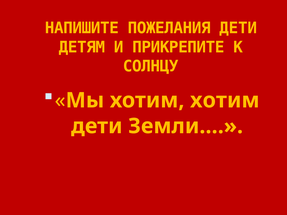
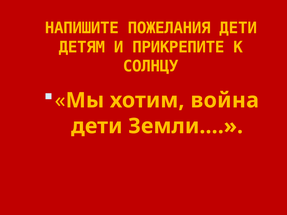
хотим хотим: хотим -> война (225, 100)
